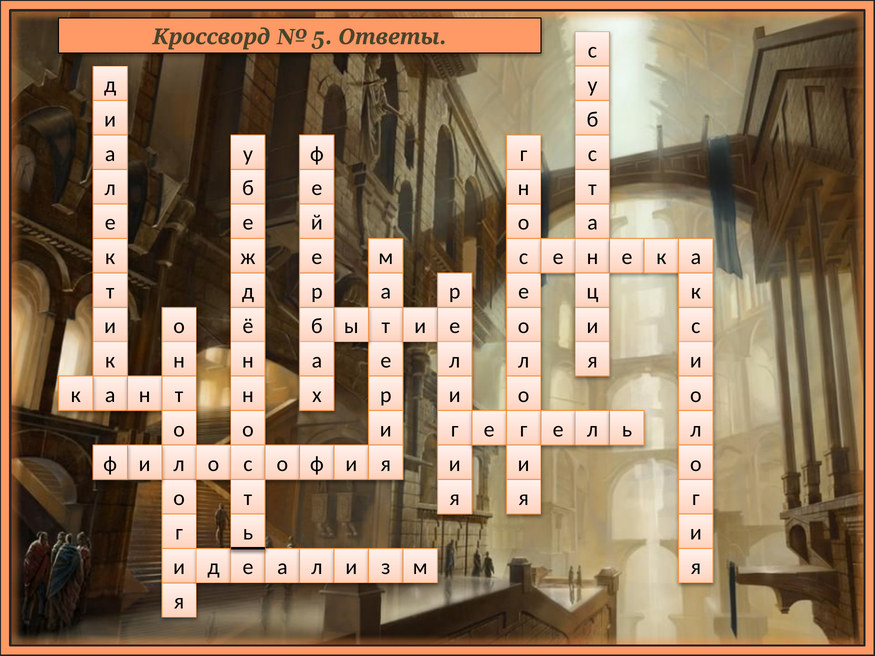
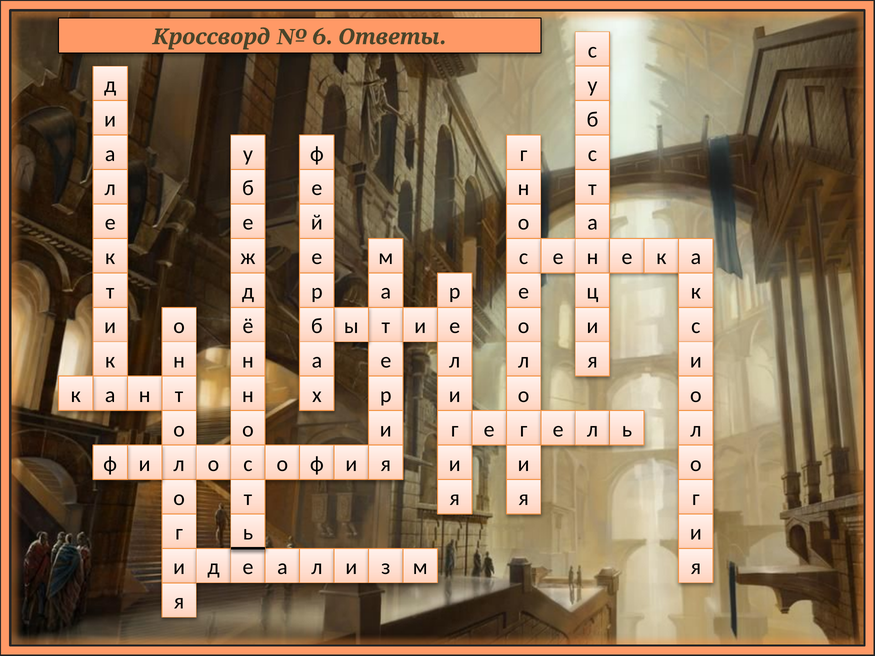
5: 5 -> 6 (323, 37)
